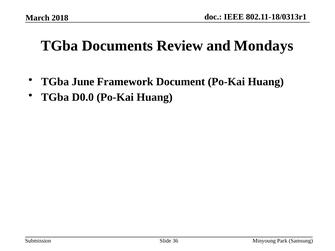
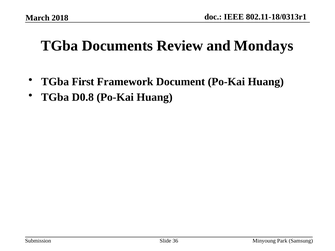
June: June -> First (83, 82)
D0.0: D0.0 -> D0.8 (83, 97)
